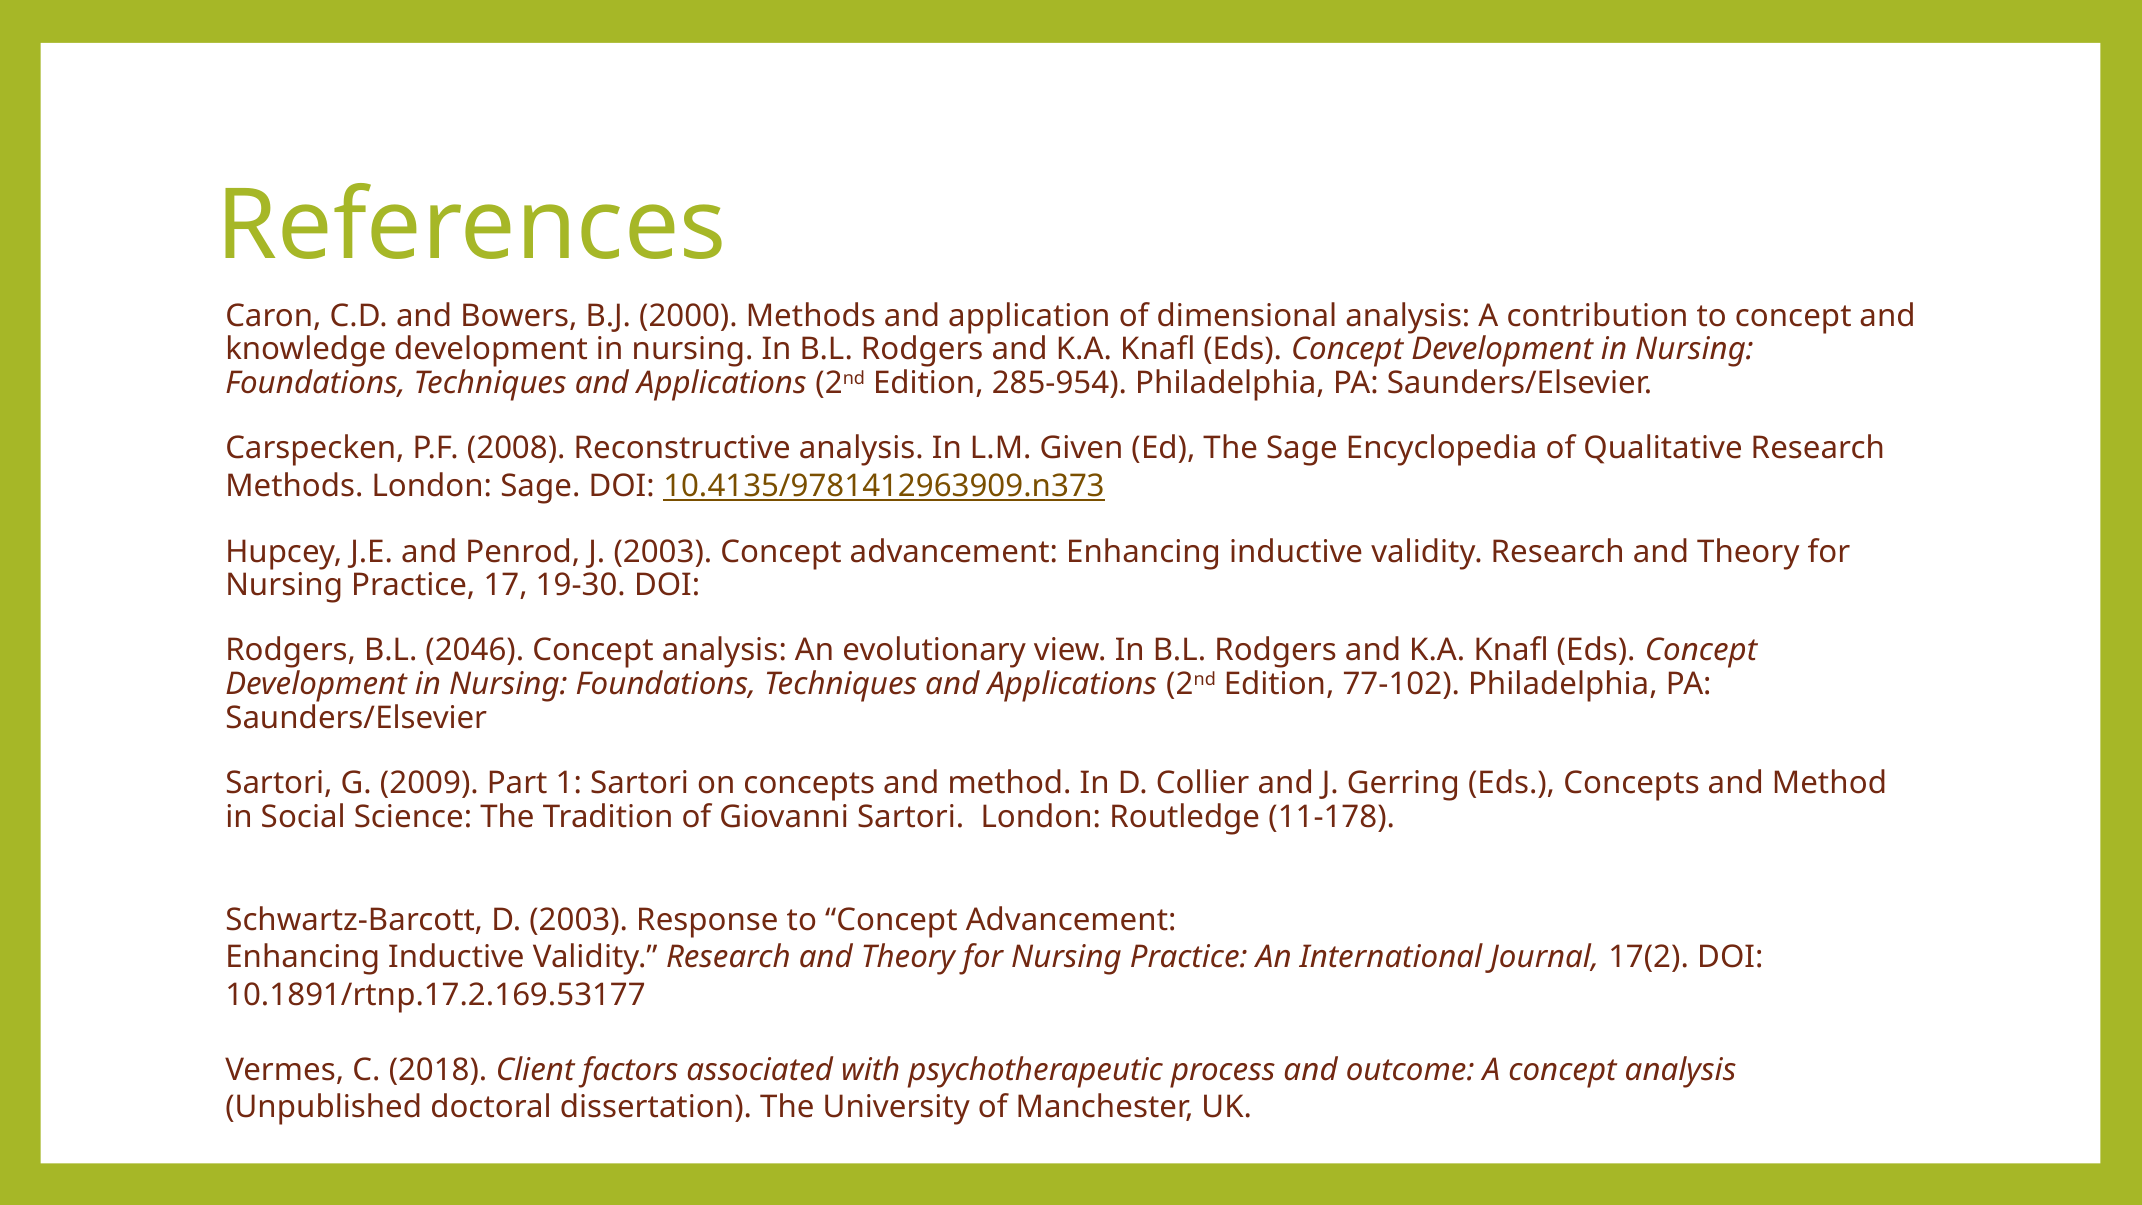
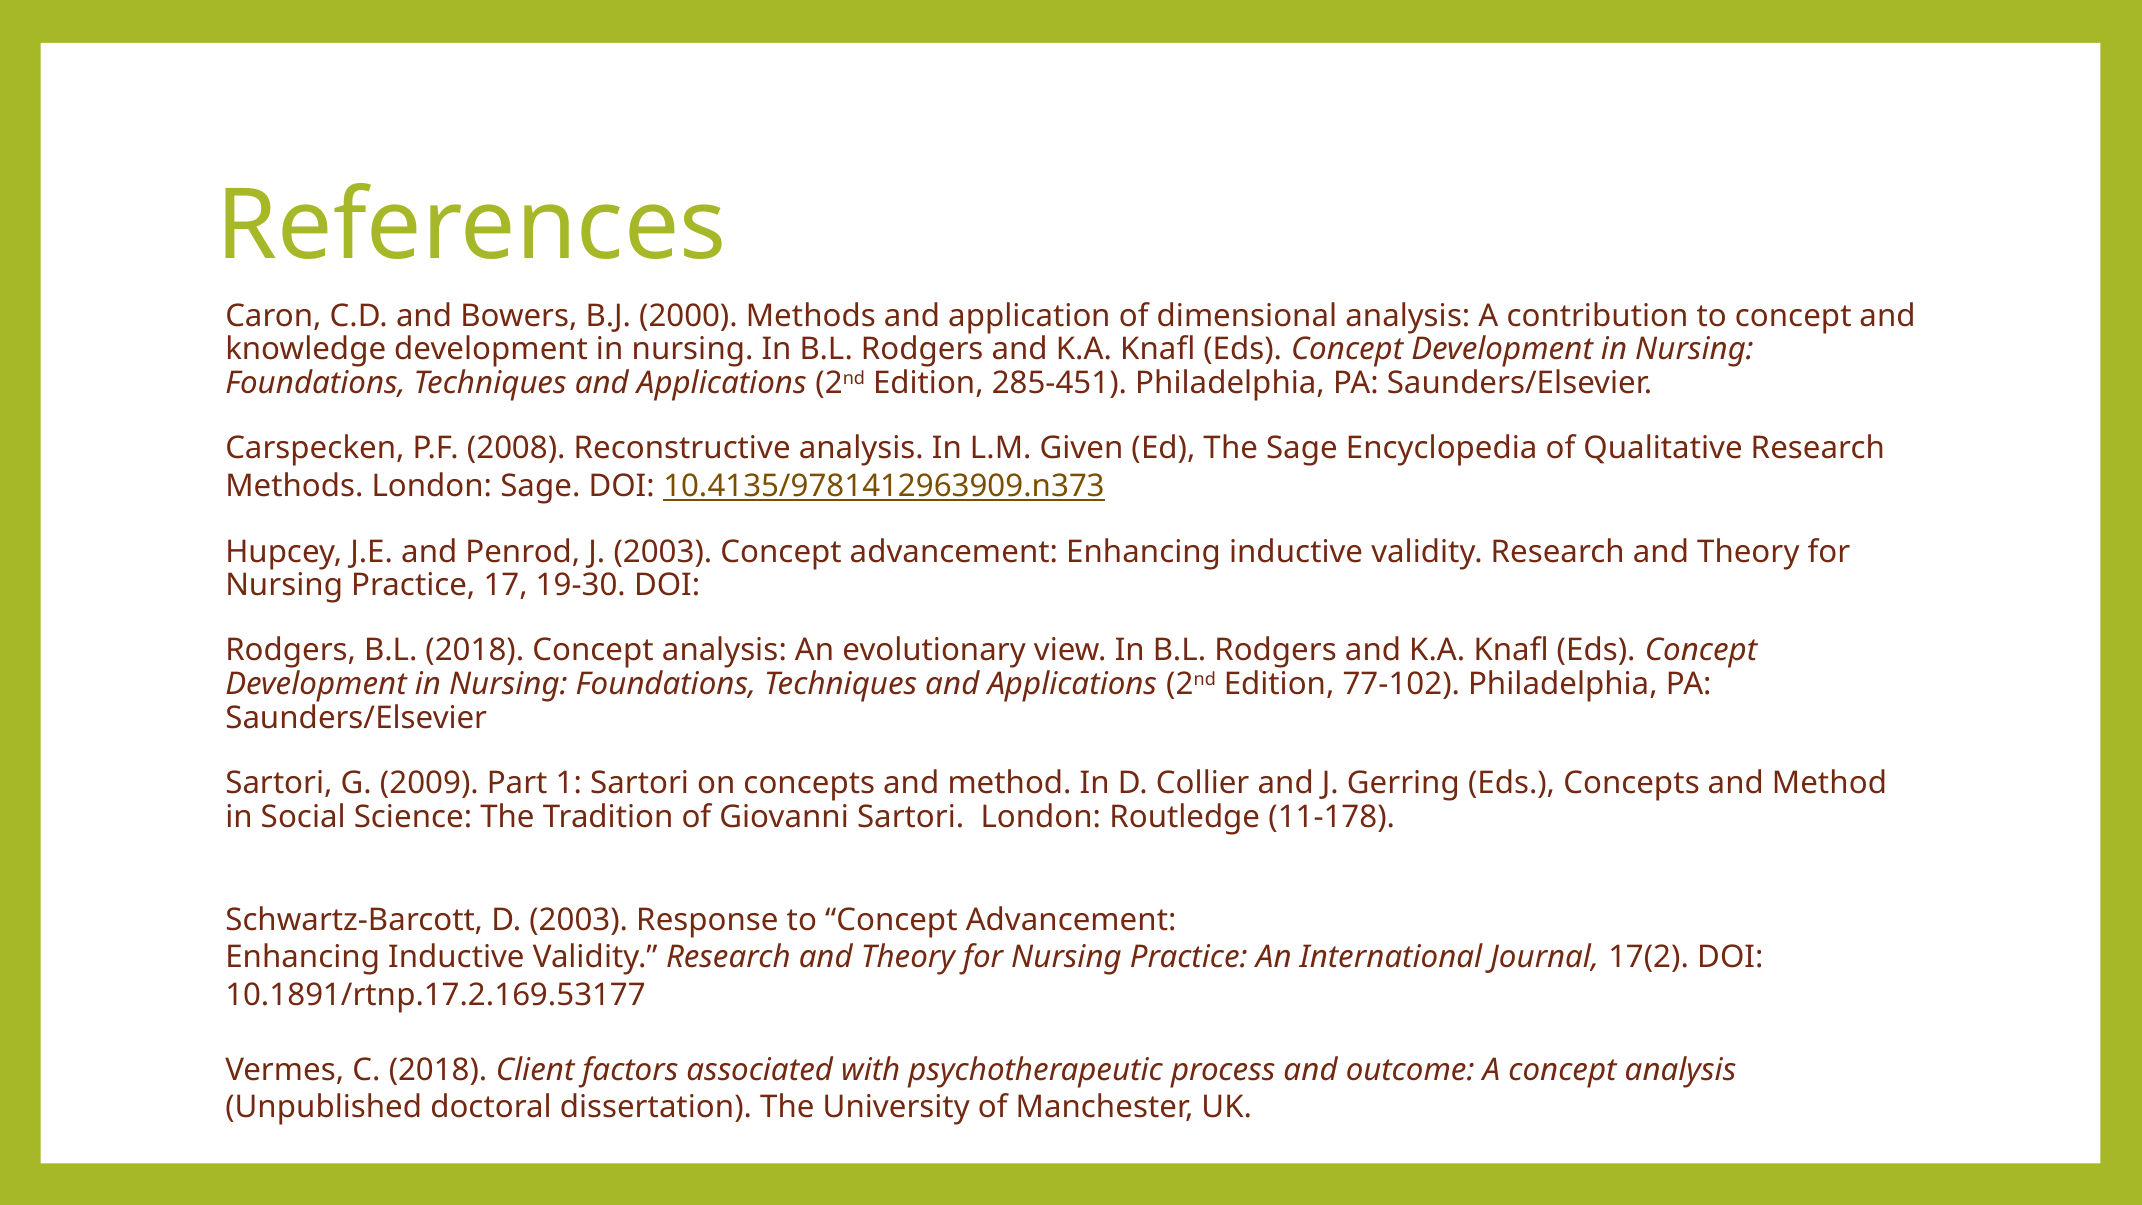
285-954: 285-954 -> 285-451 (1059, 383)
B.L 2046: 2046 -> 2018 (475, 650)
